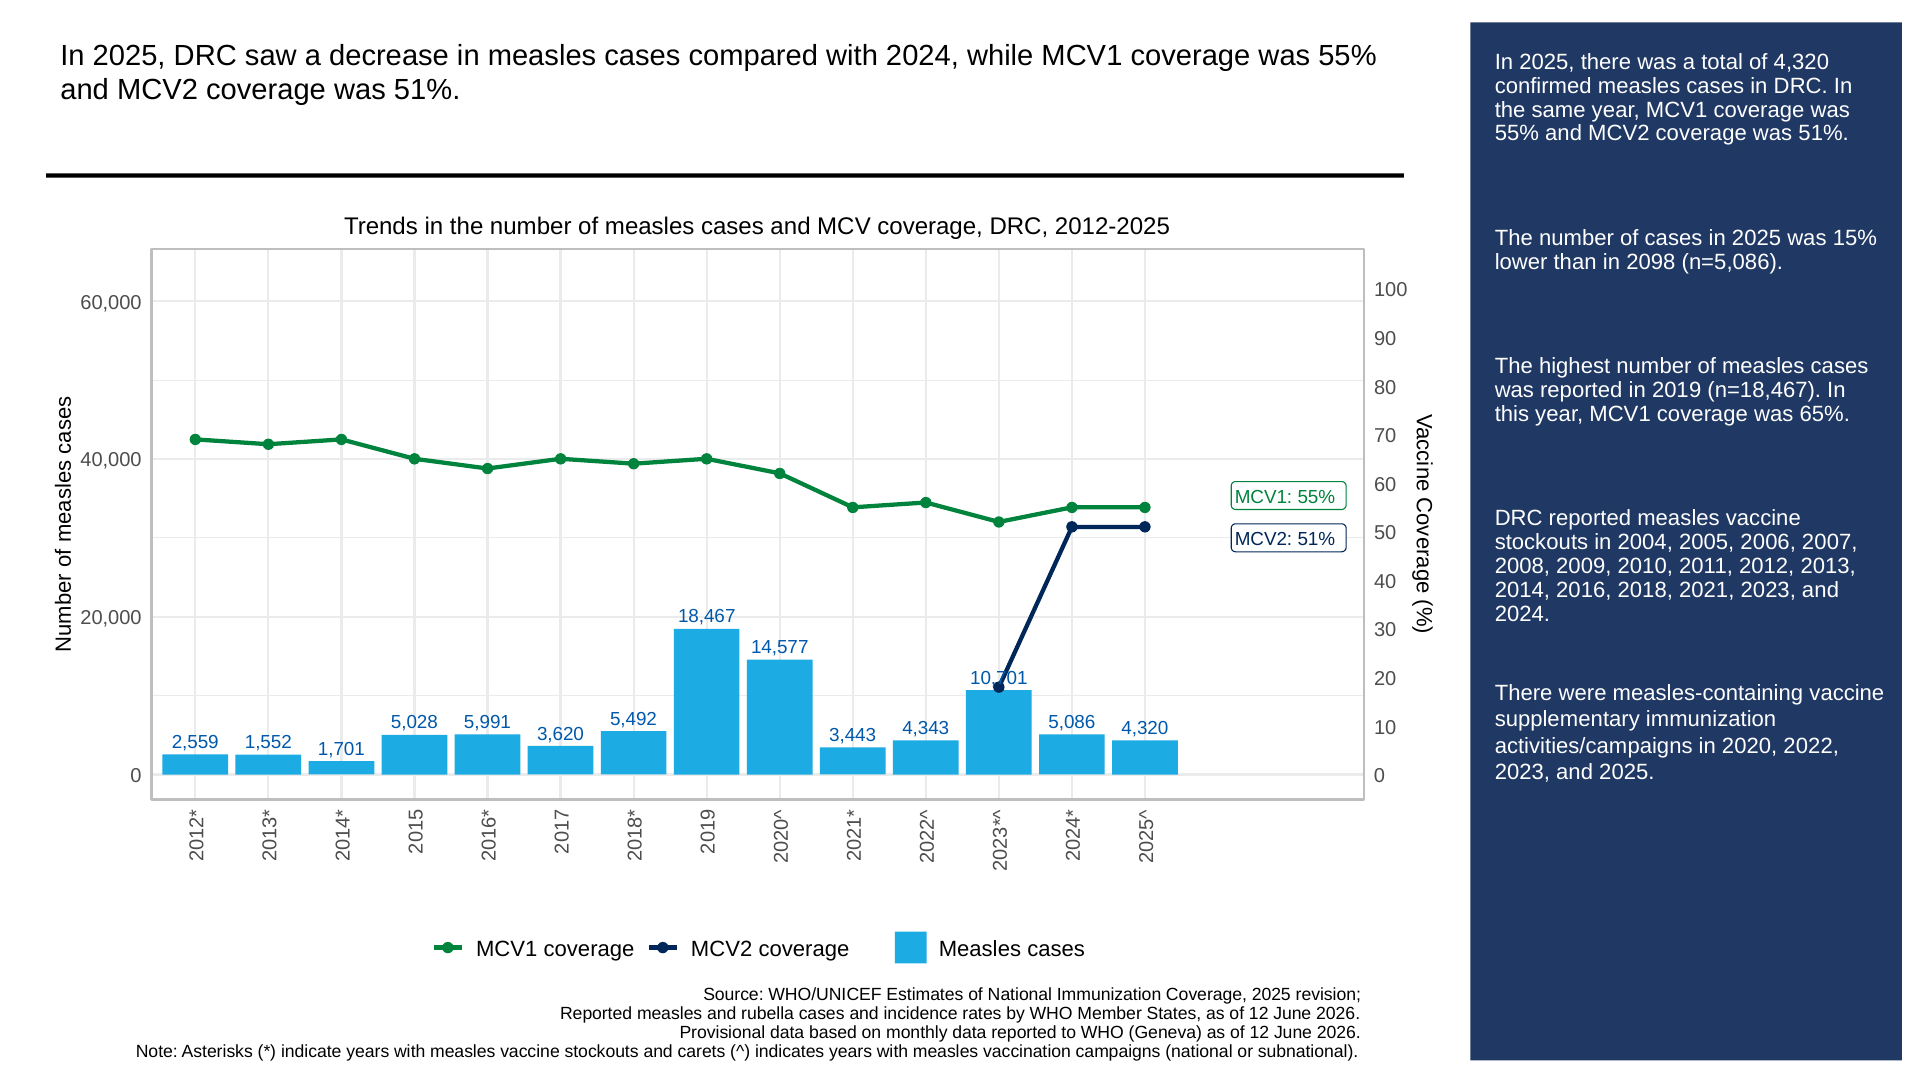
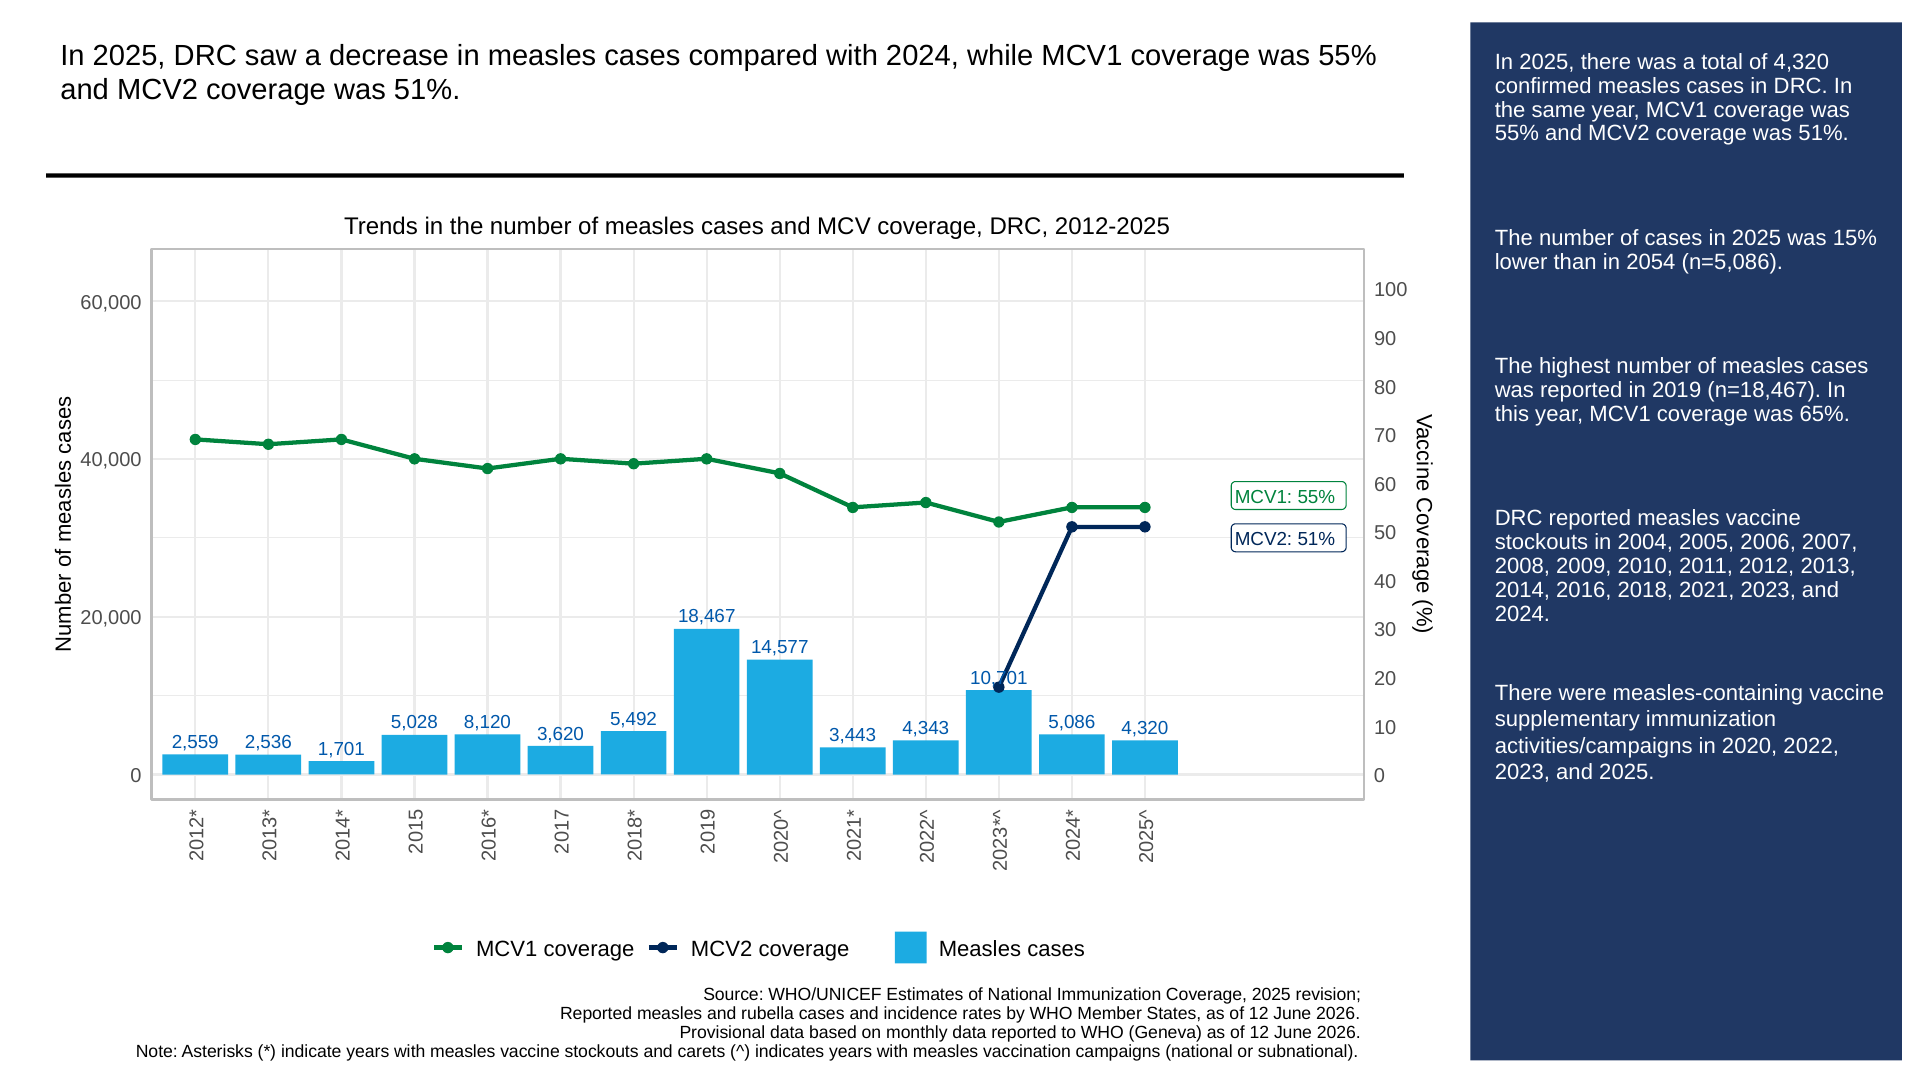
2098: 2098 -> 2054 (1651, 262)
5,991: 5,991 -> 8,120 (487, 723)
1,552: 1,552 -> 2,536 (268, 743)
